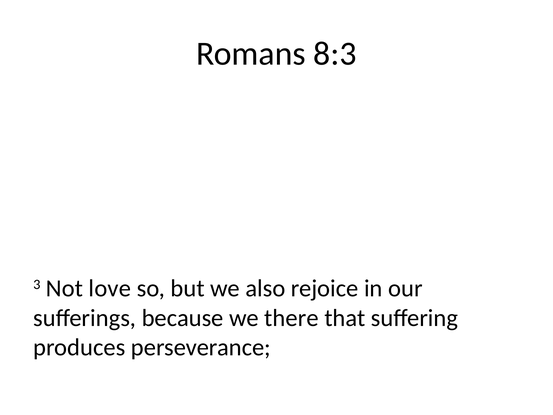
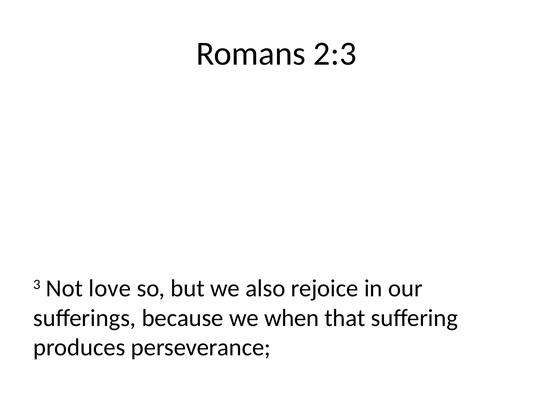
8:3: 8:3 -> 2:3 (335, 54)
there: there -> when (292, 318)
